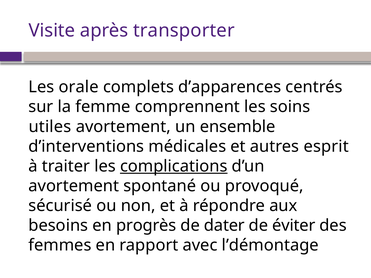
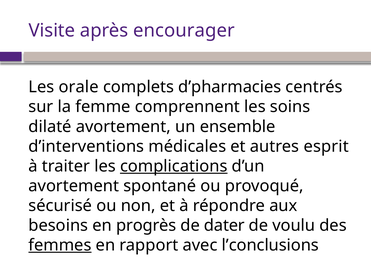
transporter: transporter -> encourager (184, 31)
d’apparences: d’apparences -> d’pharmacies (230, 87)
utiles: utiles -> dilaté (50, 127)
éviter: éviter -> voulu (294, 226)
femmes underline: none -> present (60, 245)
l’démontage: l’démontage -> l’conclusions (270, 245)
